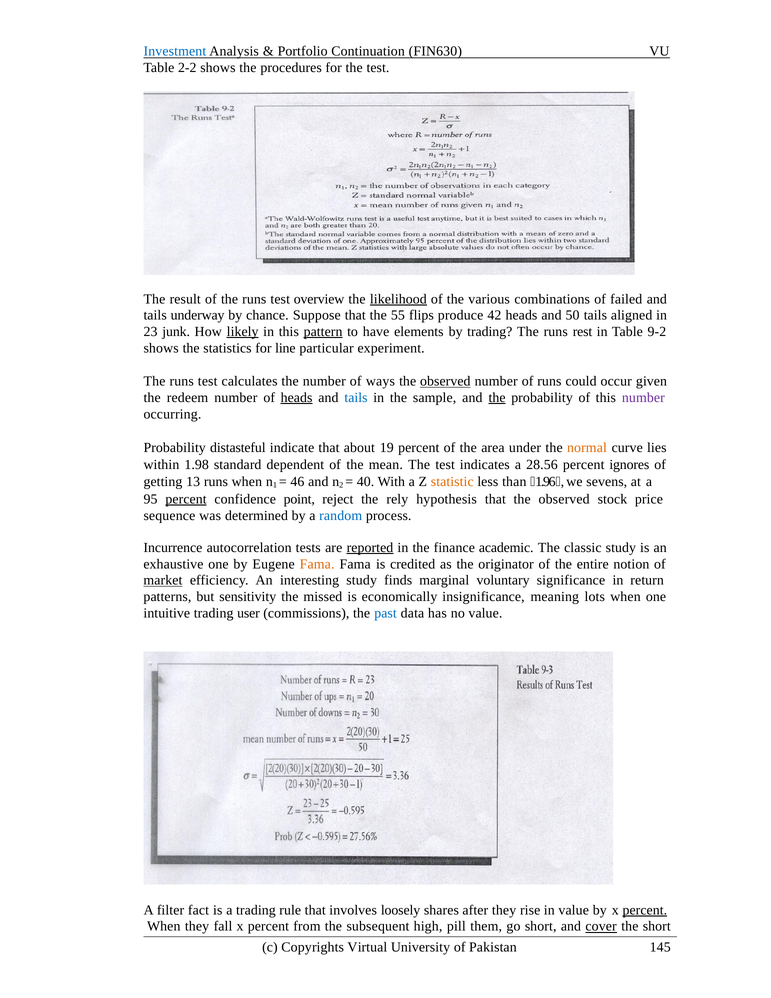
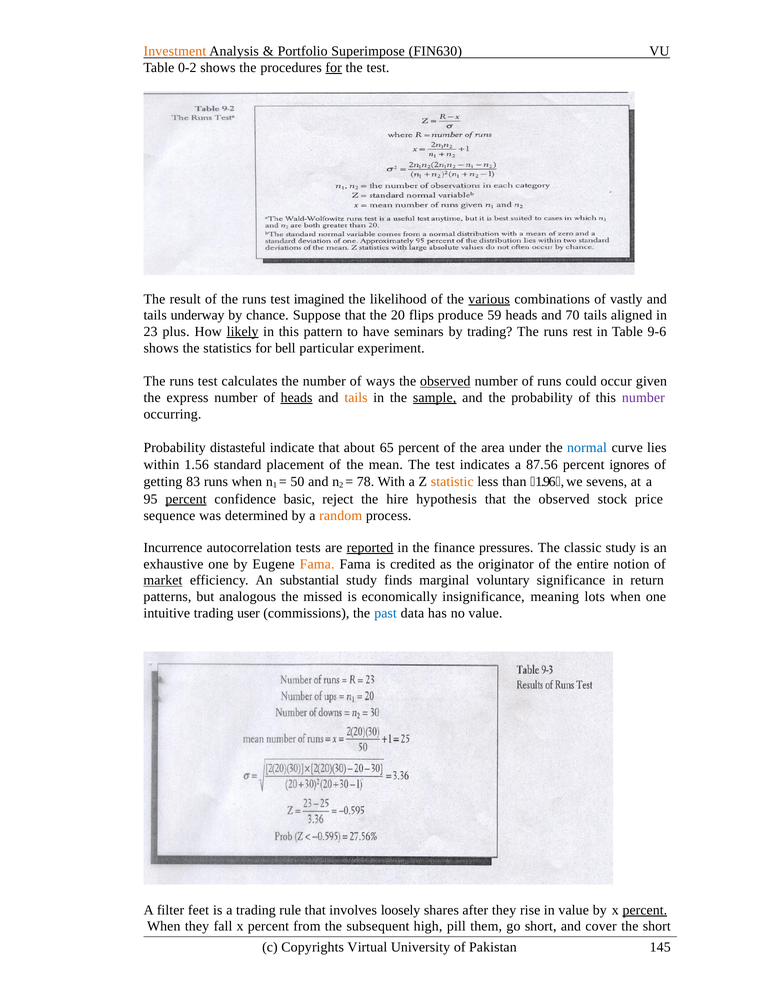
Investment colour: blue -> orange (175, 51)
Continuation: Continuation -> Superimpose (368, 51)
2-2: 2-2 -> 0-2 (187, 68)
for underline: none -> present (334, 68)
overview: overview -> imagined (319, 299)
likelihood underline: present -> none (398, 299)
various underline: none -> present (489, 299)
failed: failed -> vastly (626, 299)
55: 55 -> 20 (398, 315)
42: 42 -> 59 (494, 315)
50: 50 -> 70 (573, 315)
junk: junk -> plus (176, 332)
pattern underline: present -> none (323, 332)
elements: elements -> seminars (419, 332)
9-2: 9-2 -> 9-6 (657, 332)
line: line -> bell (285, 348)
redeem: redeem -> express (188, 398)
tails colour: blue -> orange (356, 398)
sample underline: none -> present (435, 398)
the underline: present -> none (497, 398)
19: 19 -> 65 (387, 448)
normal colour: orange -> blue (587, 448)
1.98: 1.98 -> 1.56 (197, 464)
dependent: dependent -> placement (295, 464)
28.56: 28.56 -> 87.56 (542, 464)
13: 13 -> 83 (193, 482)
46: 46 -> 50 (297, 482)
40: 40 -> 78 (366, 482)
point: point -> basic (299, 499)
rely: rely -> hire (397, 499)
random colour: blue -> orange (341, 515)
academic: academic -> pressures (506, 548)
interesting: interesting -> substantial (310, 580)
sensitivity: sensitivity -> analogous (248, 597)
fact: fact -> feet (198, 910)
cover underline: present -> none (601, 926)
